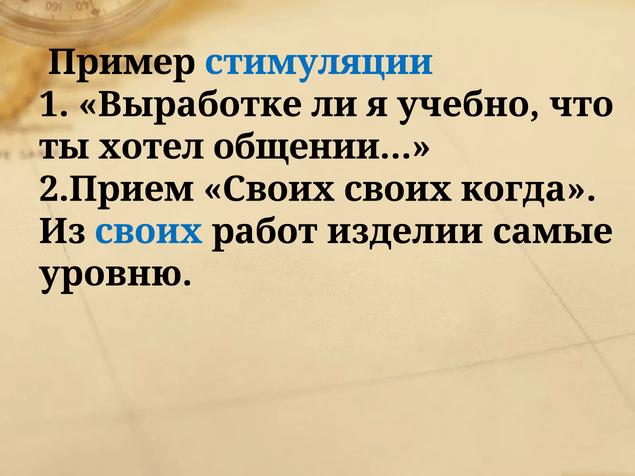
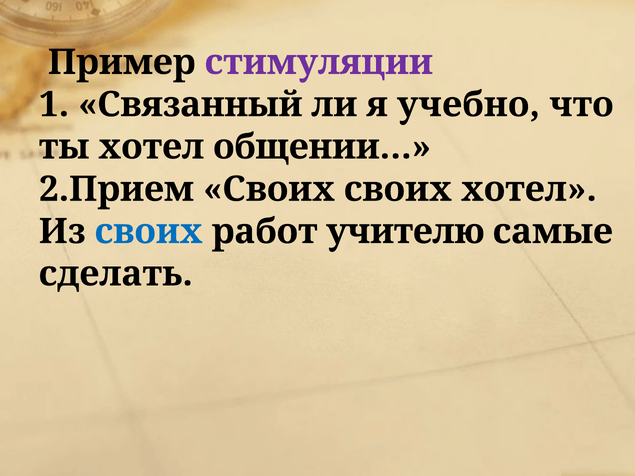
стимуляции colour: blue -> purple (319, 62)
Выработке: Выработке -> Связанный (190, 105)
своих когда: когда -> хотел (529, 189)
изделии: изделии -> учителю (405, 232)
уровню: уровню -> сделать (116, 274)
